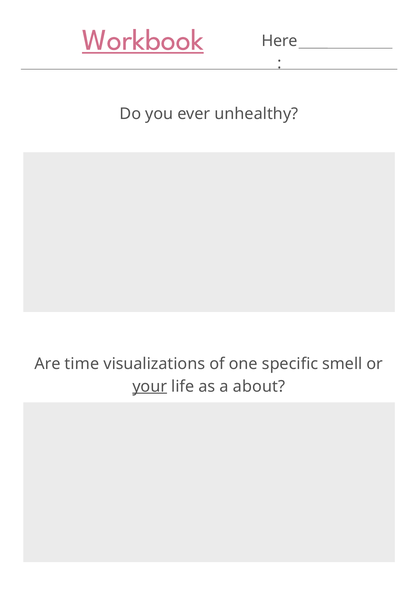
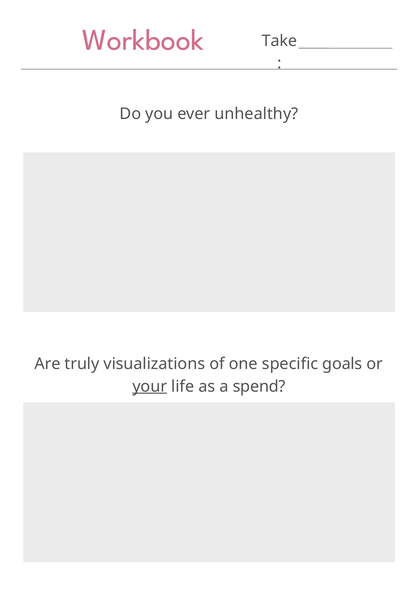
Workbook underline: present -> none (143, 40)
Here: Here -> Take (279, 41)
time: time -> truly (82, 364)
smell: smell -> goals (342, 364)
about: about -> spend (259, 387)
